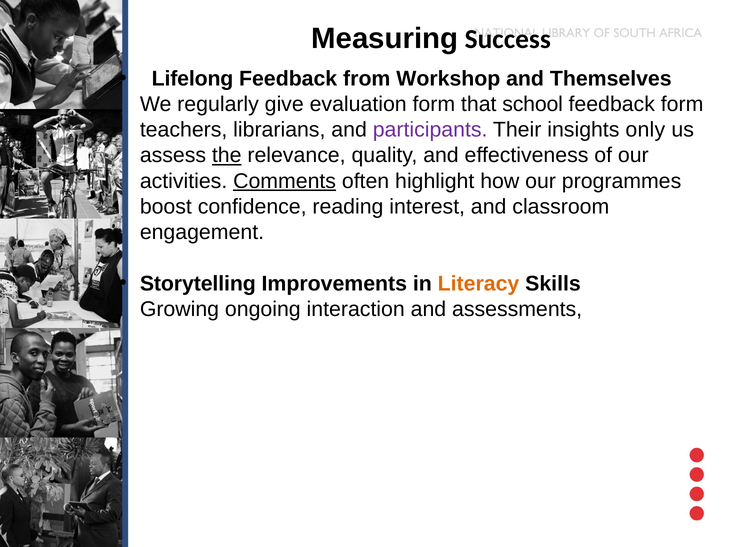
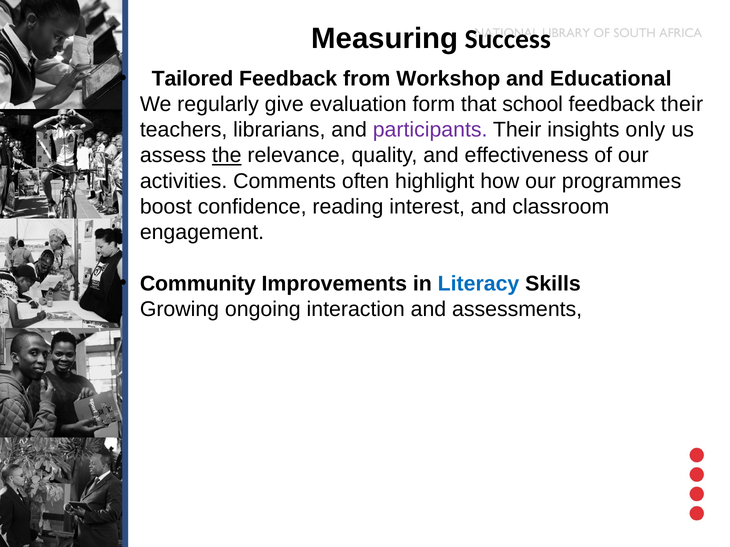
Lifelong: Lifelong -> Tailored (193, 79)
Themselves: Themselves -> Educational (611, 79)
feedback form: form -> their (682, 105)
Comments underline: present -> none (285, 181)
Storytelling: Storytelling -> Community (198, 284)
Literacy colour: orange -> blue (479, 284)
